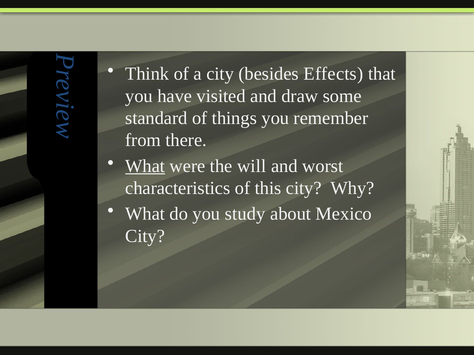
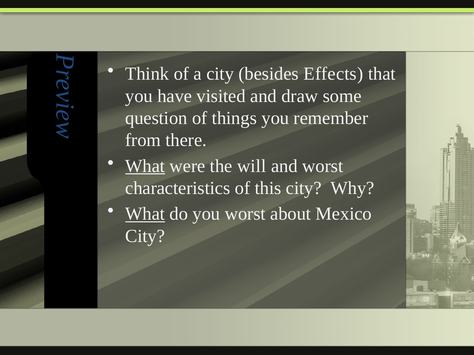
standard: standard -> question (156, 118)
What underline: none -> present (145, 214)
you study: study -> worst (245, 214)
